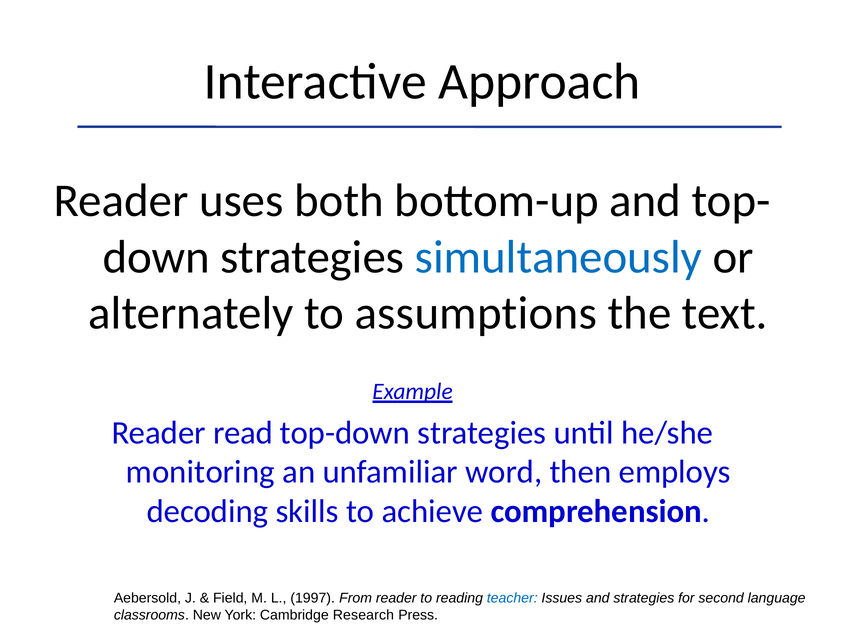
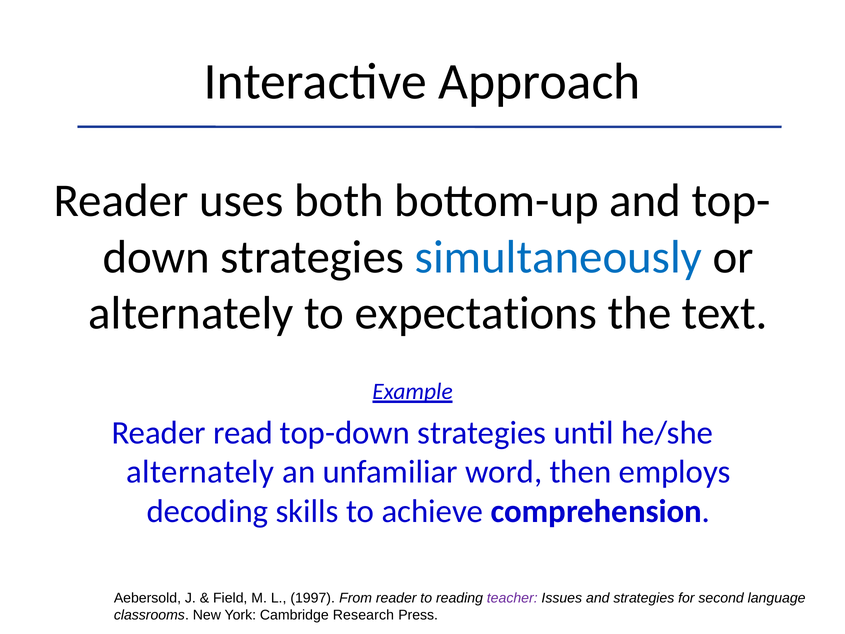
assumptions: assumptions -> expectations (476, 313)
monitoring: monitoring -> alternately (200, 472)
teacher colour: blue -> purple (512, 598)
